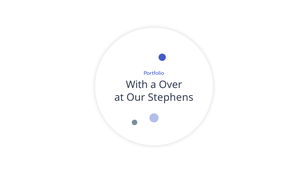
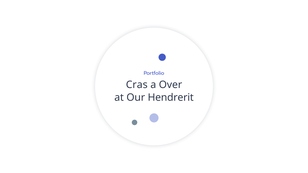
With: With -> Cras (137, 85)
Stephens: Stephens -> Hendrerit (171, 98)
